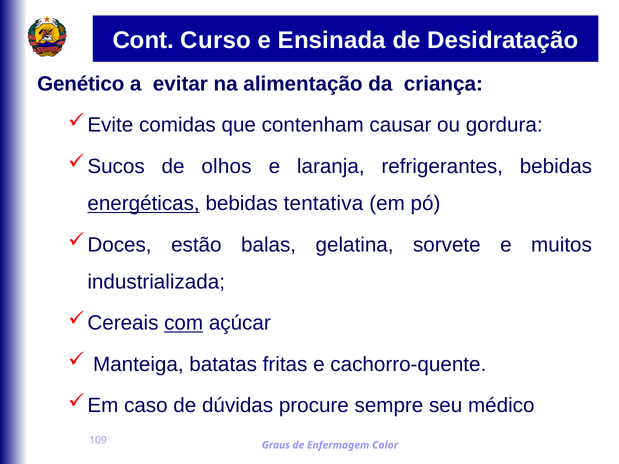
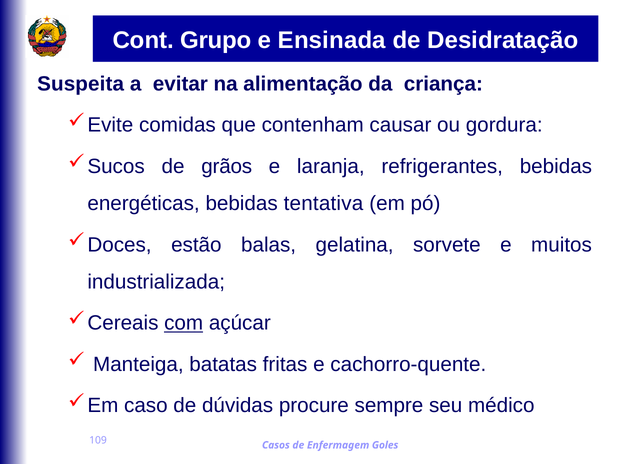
Curso: Curso -> Grupo (216, 40)
Genético: Genético -> Suspeita (81, 84)
olhos: olhos -> grãos (227, 167)
energéticas underline: present -> none (144, 204)
Graus: Graus -> Casos (276, 445)
Calor: Calor -> Goles (385, 445)
